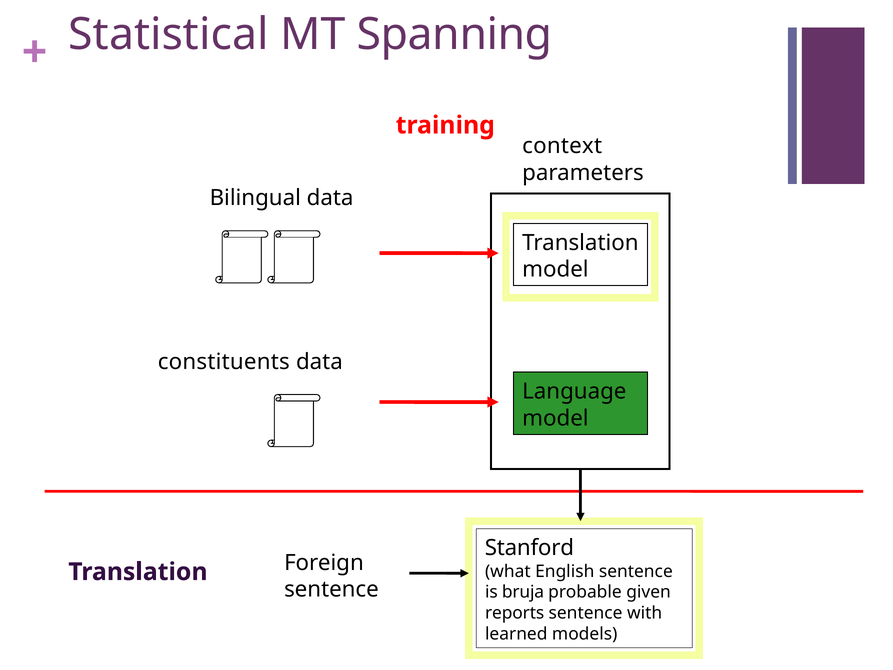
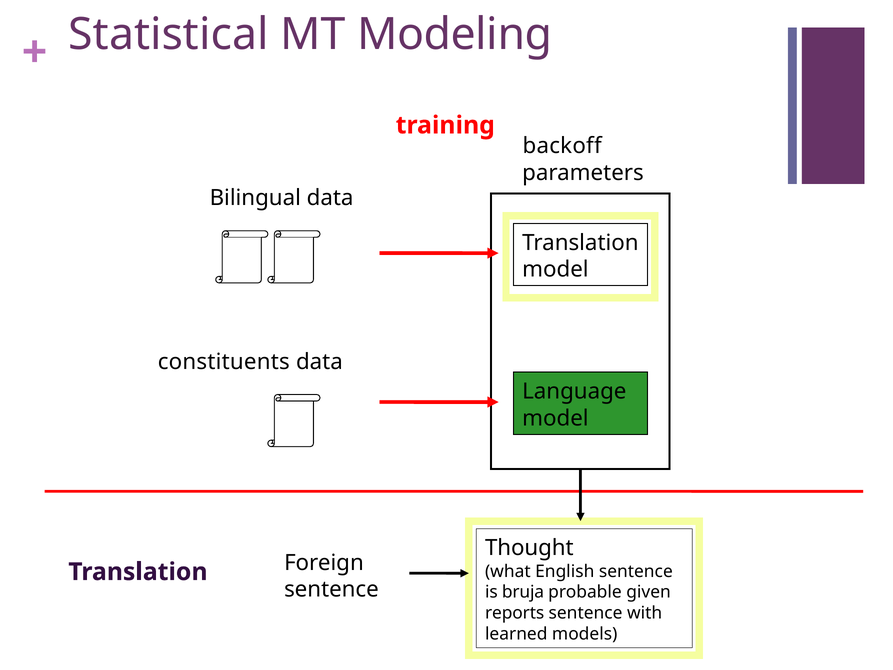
Spanning: Spanning -> Modeling (455, 34)
context: context -> backoff (562, 146)
Stanford: Stanford -> Thought (529, 548)
